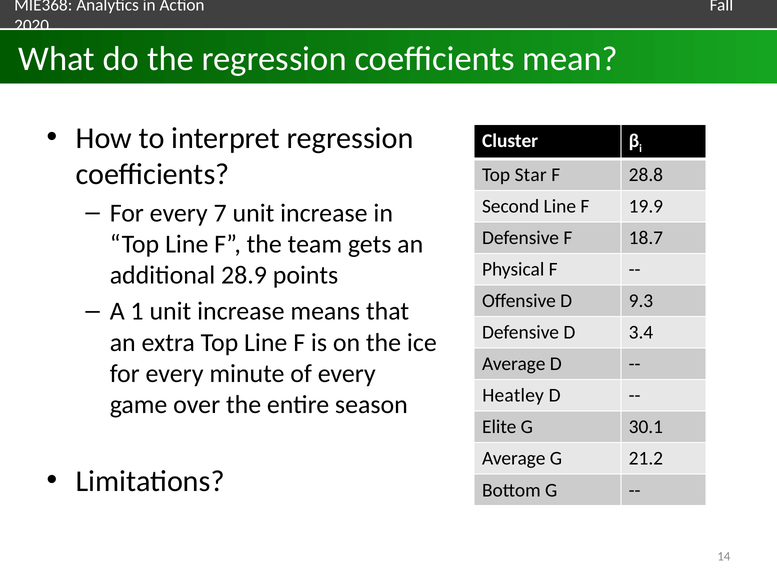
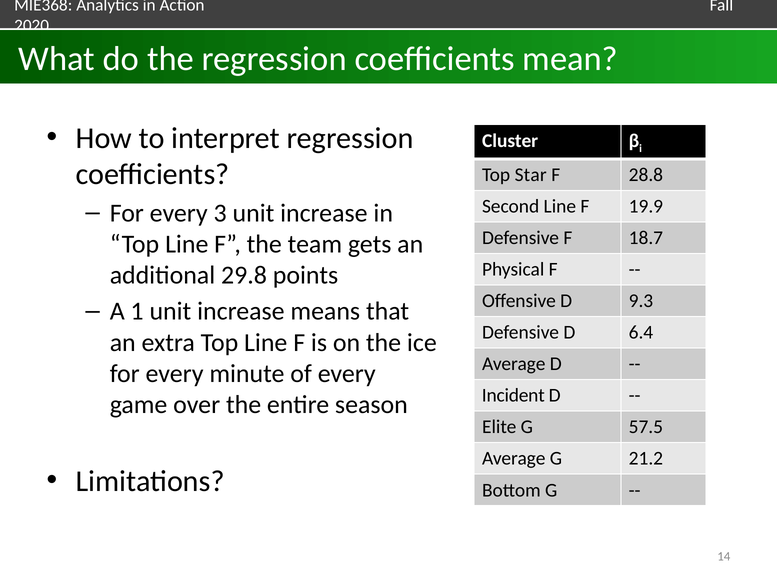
7: 7 -> 3 (220, 213)
28.9: 28.9 -> 29.8 (244, 275)
3.4: 3.4 -> 6.4 (641, 332)
Heatley: Heatley -> Incident (513, 395)
30.1: 30.1 -> 57.5 (646, 427)
